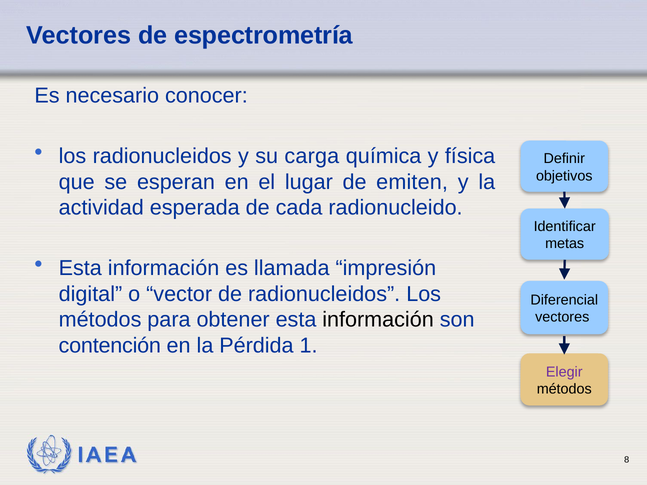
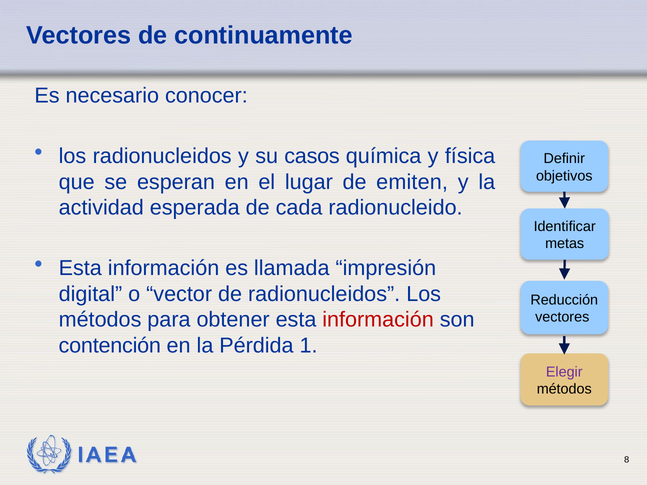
espectrometría: espectrometría -> continuamente (264, 36)
carga: carga -> casos (312, 156)
Diferencial: Diferencial -> Reducción (564, 300)
información colour: black -> red (378, 320)
